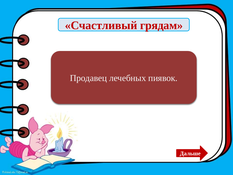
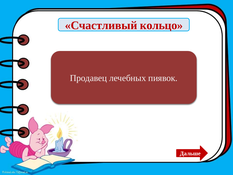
грядам: грядам -> кольцо (161, 25)
